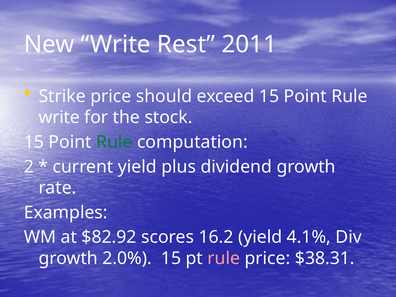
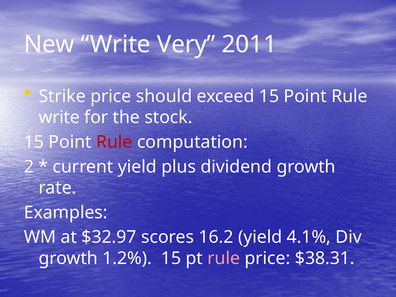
Rest: Rest -> Very (186, 44)
Rule colour: green -> red (114, 142)
$82.92: $82.92 -> $32.97 (109, 237)
2.0%: 2.0% -> 1.2% (127, 258)
